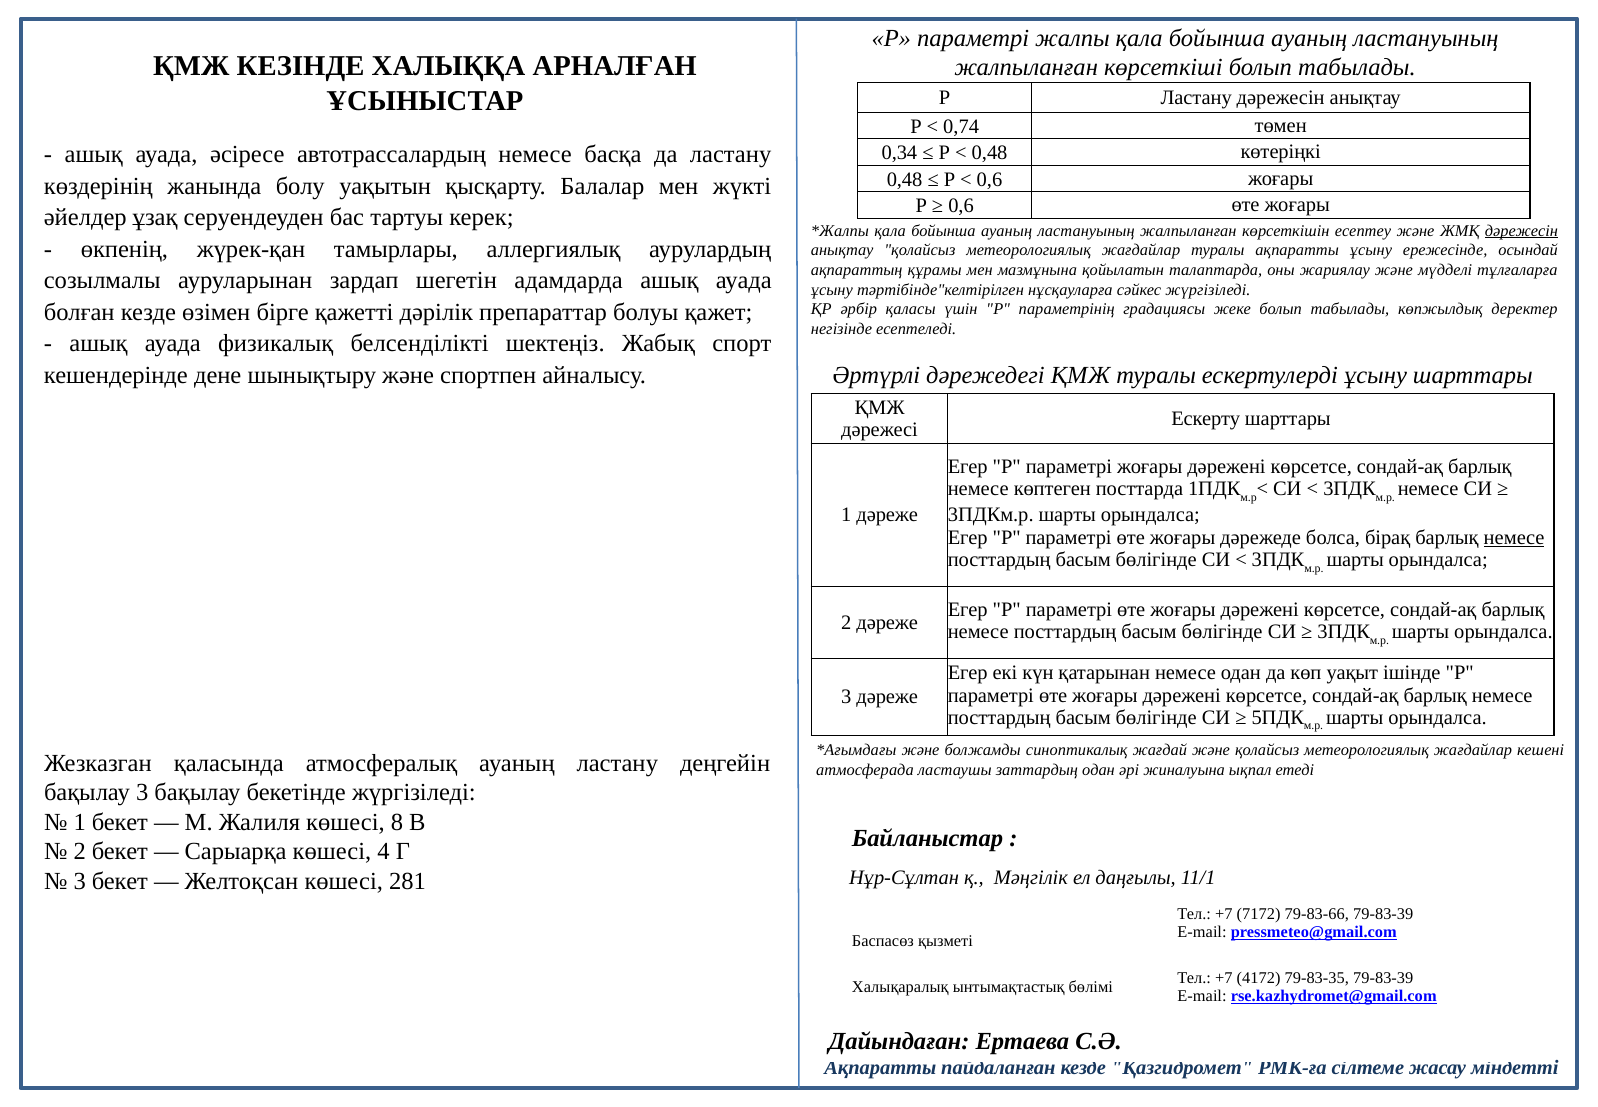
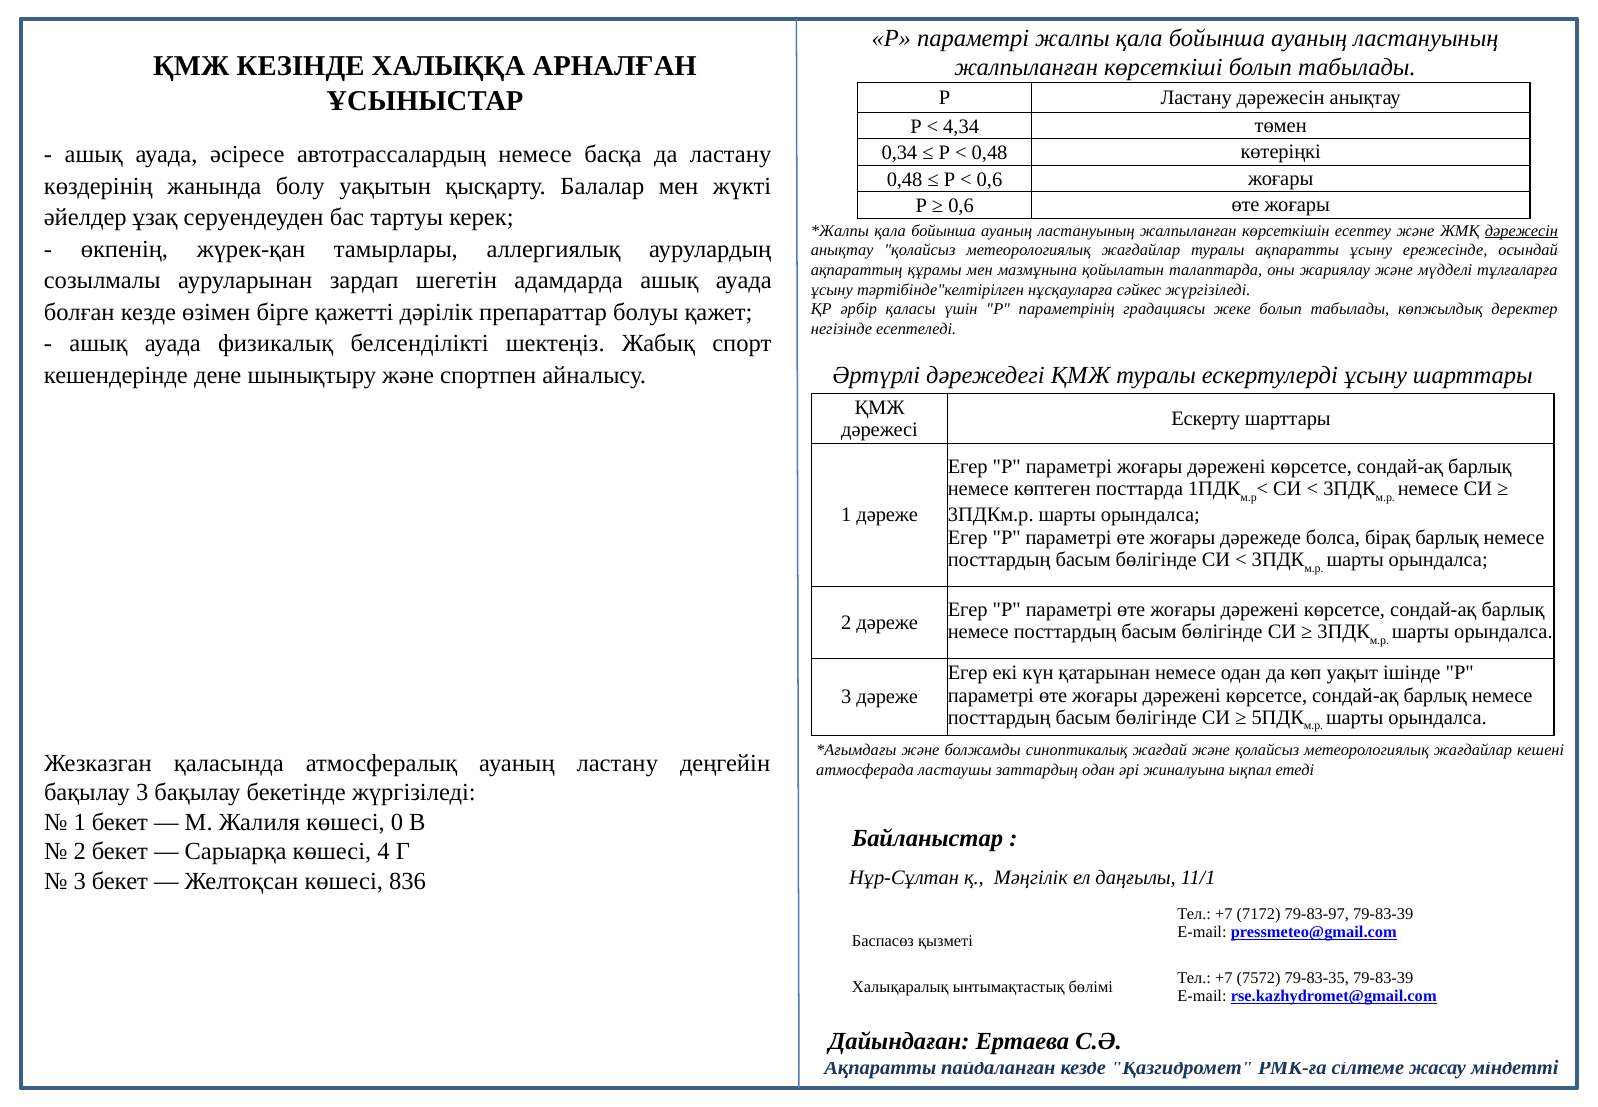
0,74: 0,74 -> 4,34 (961, 126)
немесе underline: present -> none (1514, 537)
8: 8 -> 0 (397, 822)
281: 281 -> 836 (408, 881)
79-83-66: 79-83-66 -> 79-83-97 (1317, 913)
4172: 4172 -> 7572 (1259, 977)
